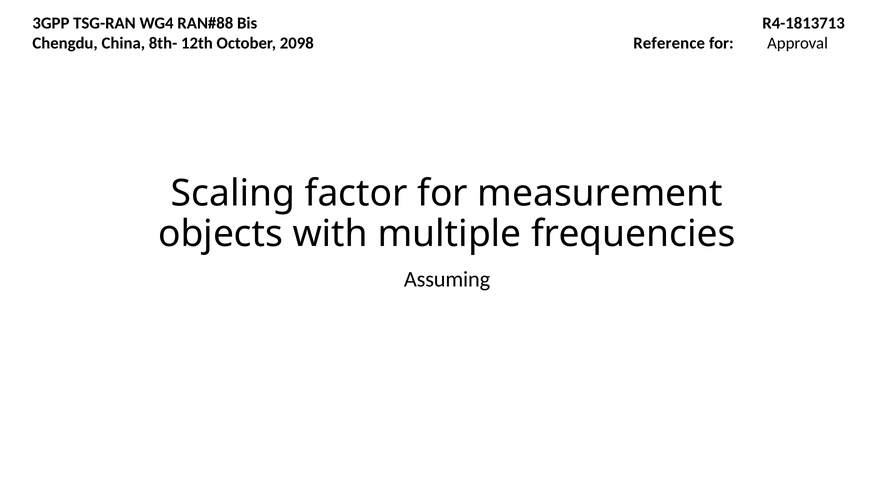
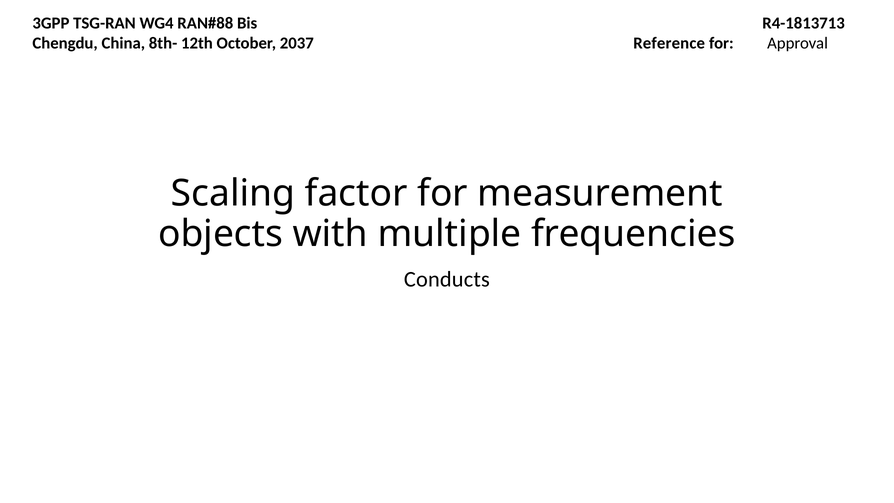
2098: 2098 -> 2037 (297, 43)
Assuming: Assuming -> Conducts (447, 279)
